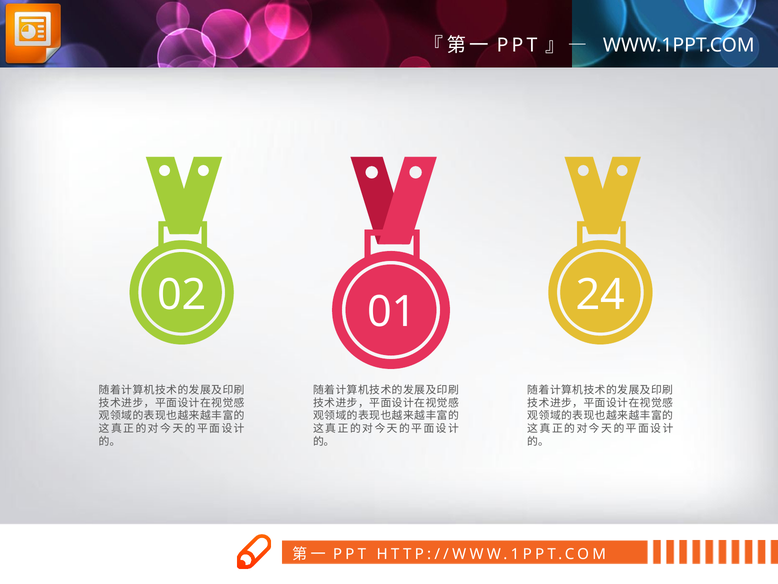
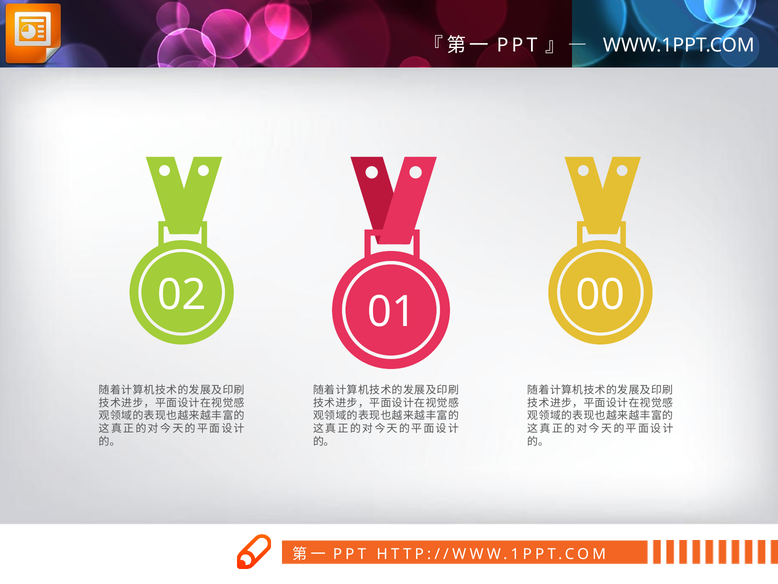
24: 24 -> 00 (600, 295)
